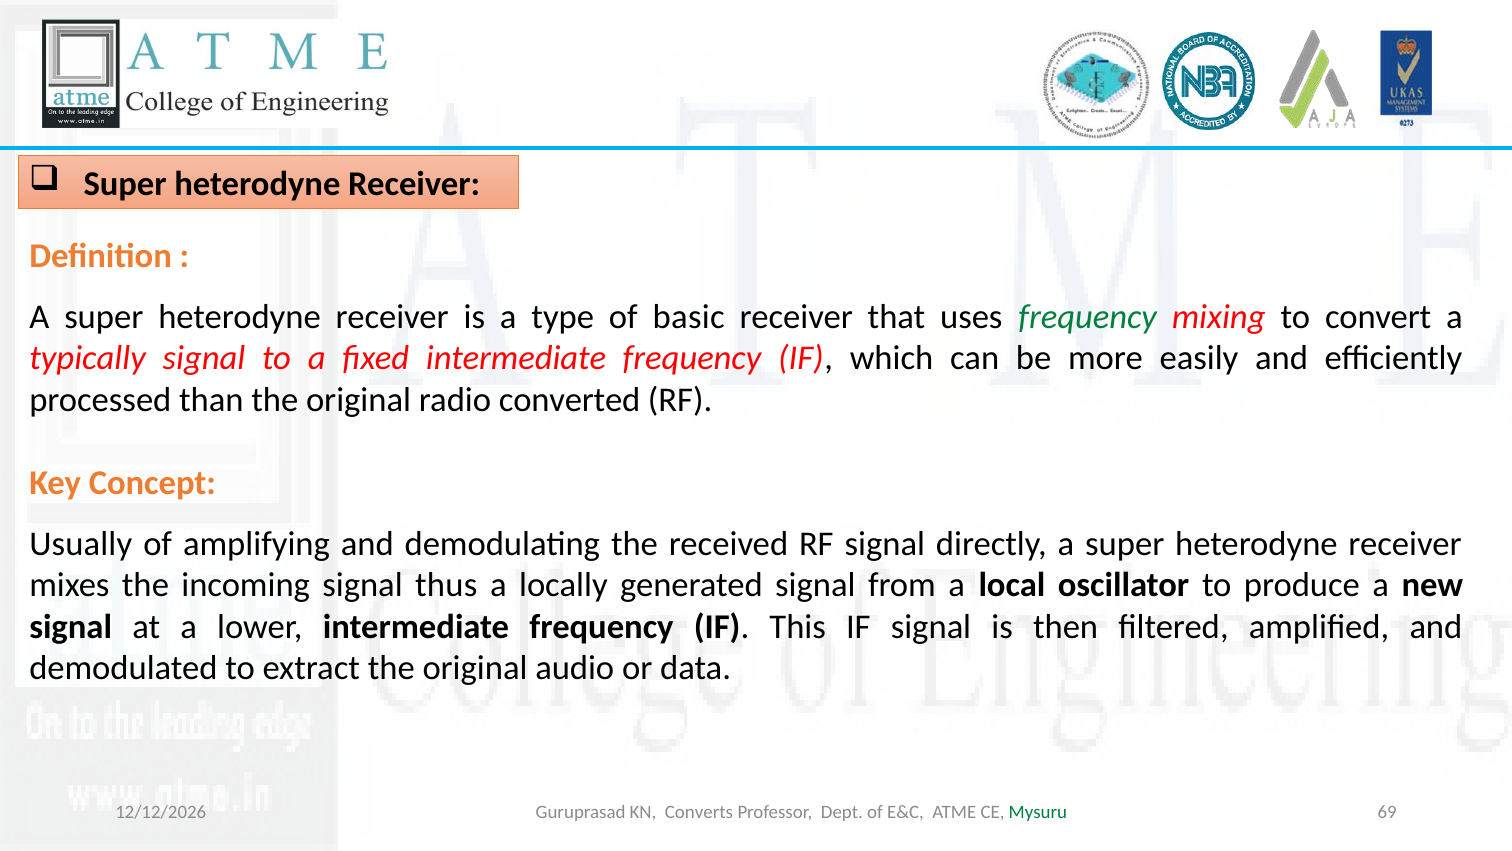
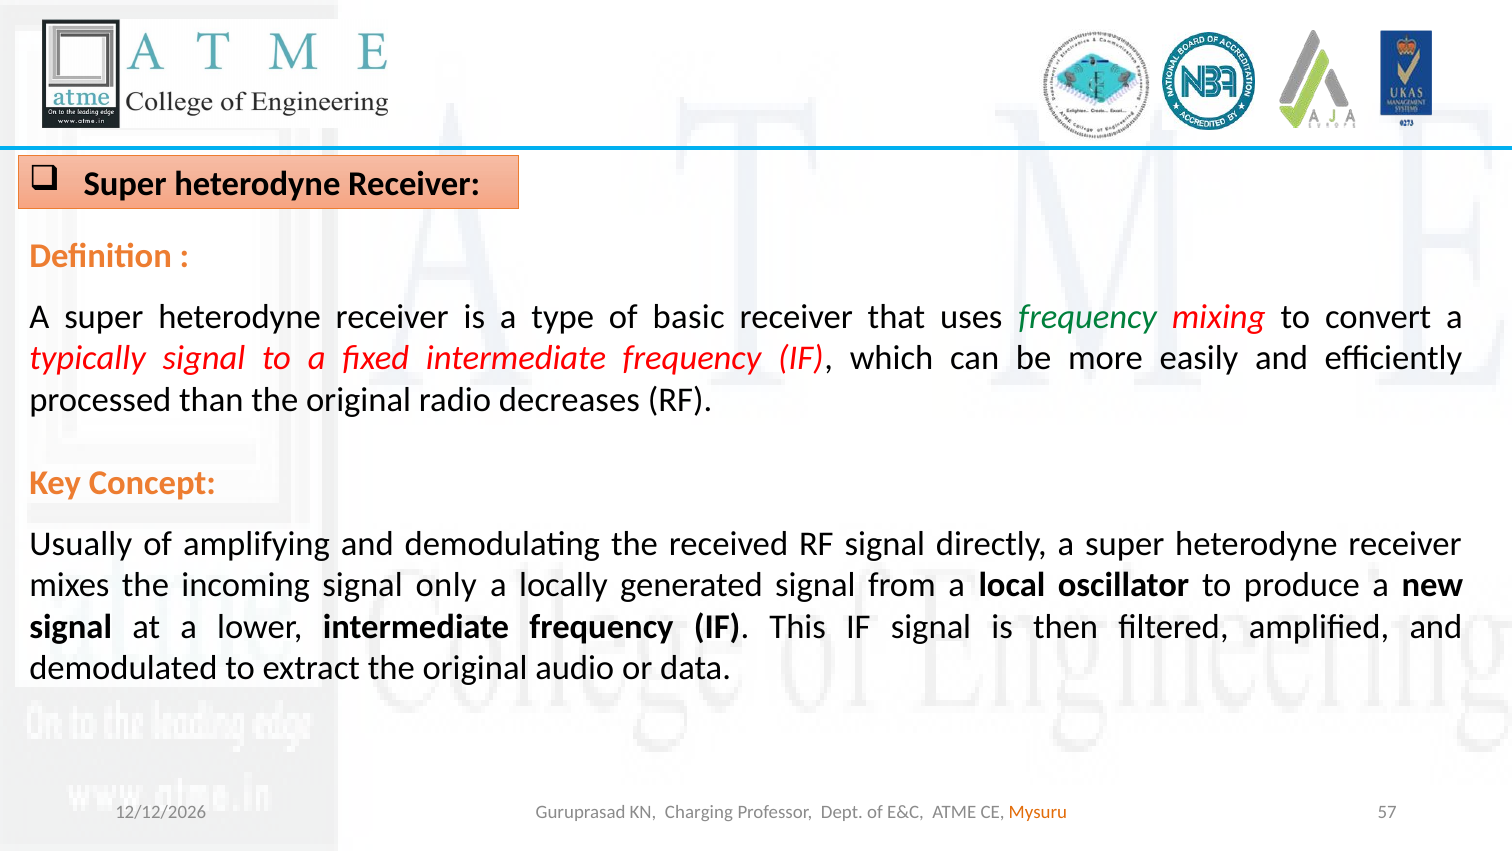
converted: converted -> decreases (569, 400)
thus: thus -> only (446, 585)
69: 69 -> 57 (1387, 812)
Converts: Converts -> Charging (699, 812)
Mysuru colour: green -> orange (1038, 812)
